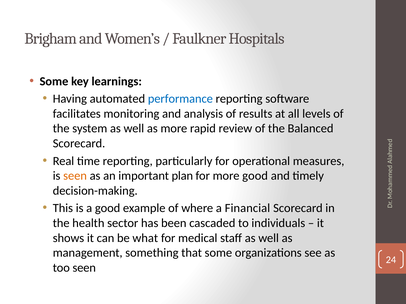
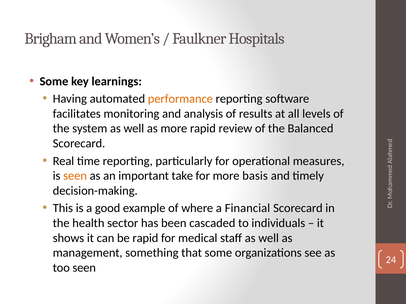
performance colour: blue -> orange (180, 99)
plan: plan -> take (182, 176)
more good: good -> basis (255, 176)
be what: what -> rapid (145, 238)
